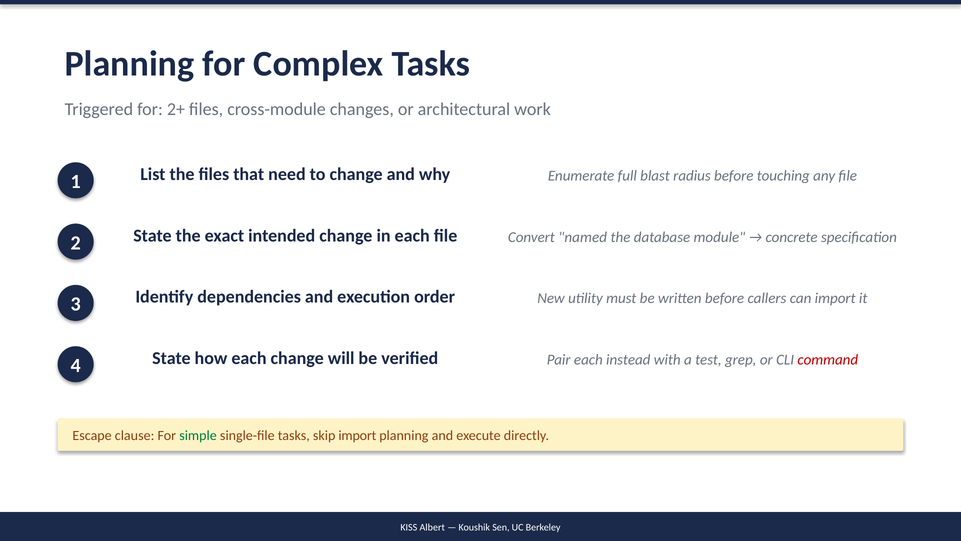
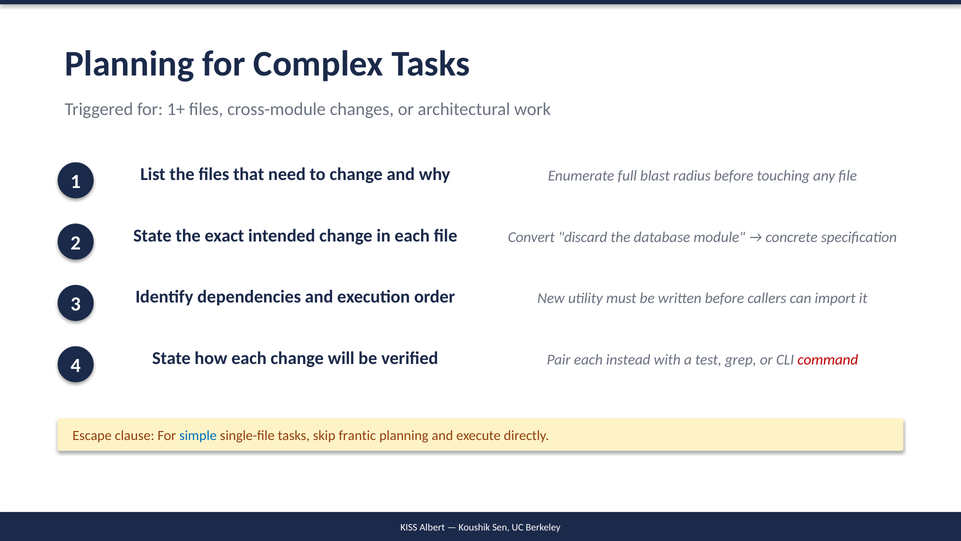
2+: 2+ -> 1+ (176, 109)
named: named -> discard (583, 237)
simple colour: green -> blue (198, 435)
skip import: import -> frantic (357, 435)
